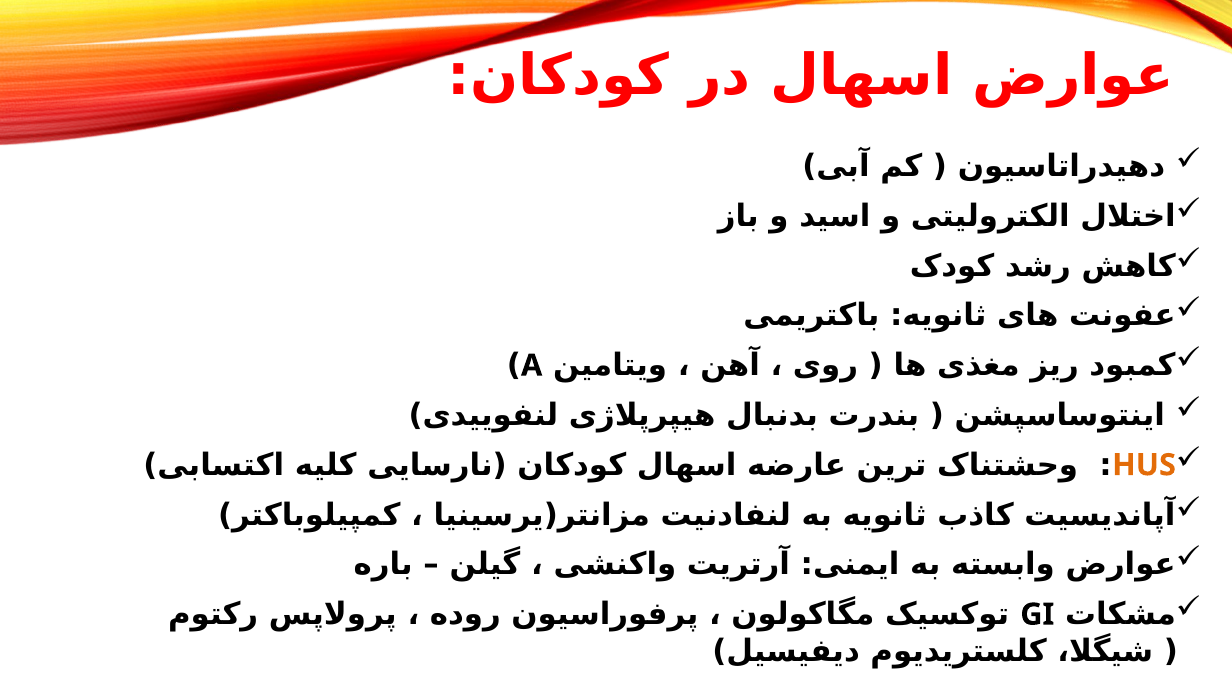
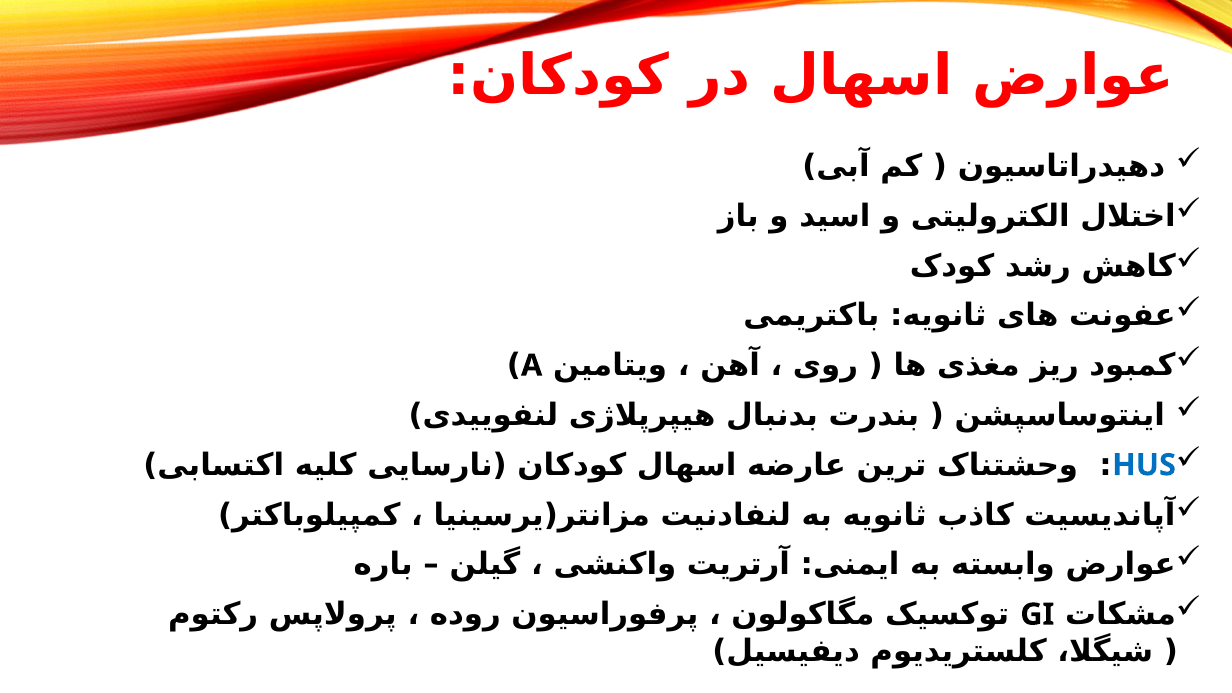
HUS colour: orange -> blue (1144, 465)
